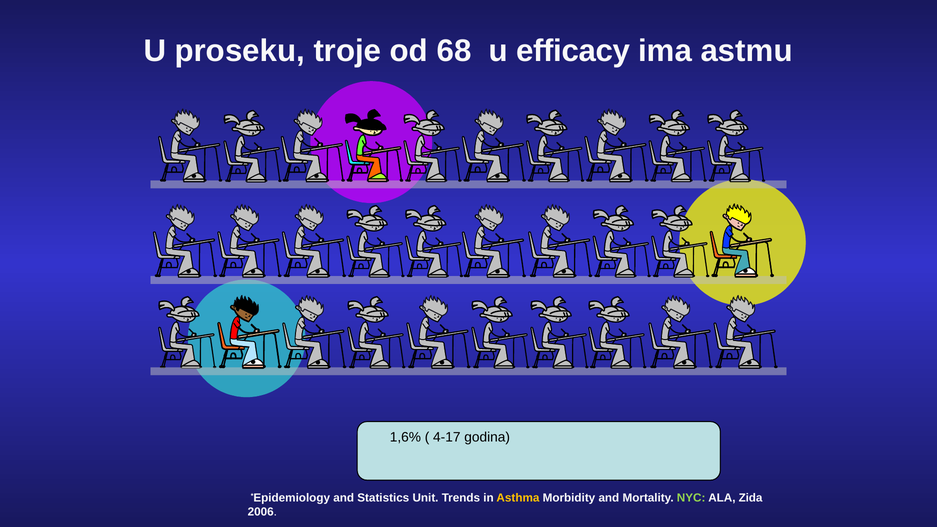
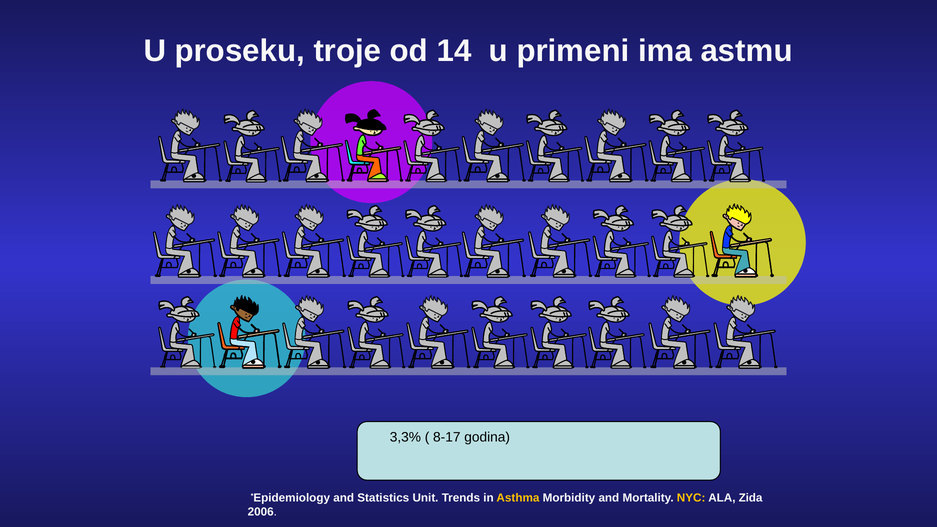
68: 68 -> 14 (454, 51)
efficacy: efficacy -> primeni (573, 51)
1,6%: 1,6% -> 3,3% (405, 437)
4-17: 4-17 -> 8-17 (447, 437)
NYC colour: light green -> yellow (691, 498)
